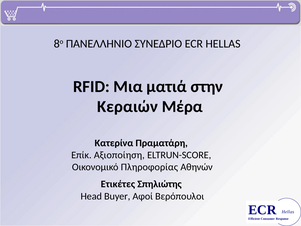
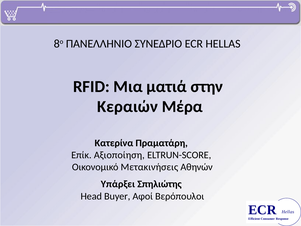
Πληροφορίας: Πληροφορίας -> Μετακινήσεις (149, 167)
Ετικέτες: Ετικέτες -> Υπάρξει (118, 184)
